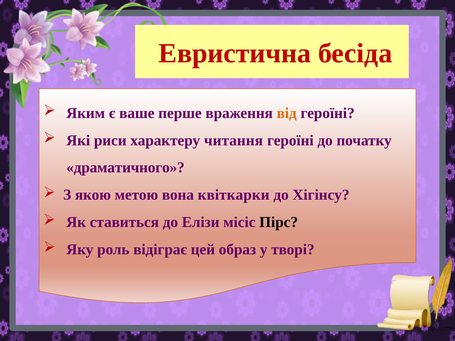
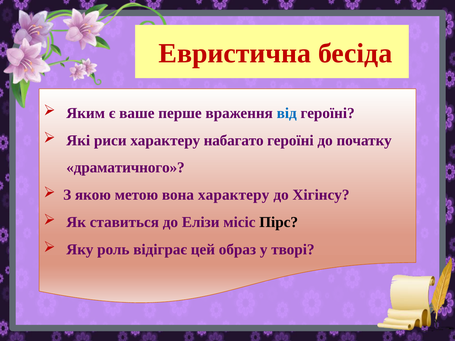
від colour: orange -> blue (287, 113)
читання: читання -> набагато (234, 140)
вона квіткарки: квіткарки -> характеру (234, 195)
